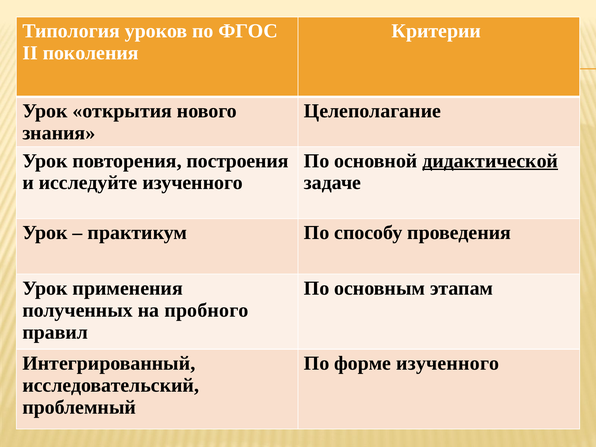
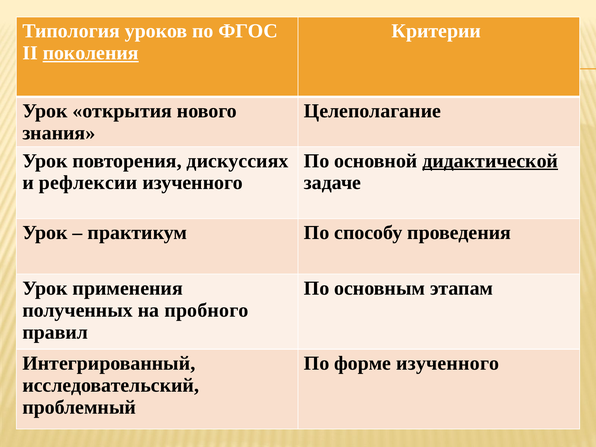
поколения underline: none -> present (91, 53)
построения: построения -> дискуссиях (238, 161)
исследуйте: исследуйте -> рефлексии (88, 183)
